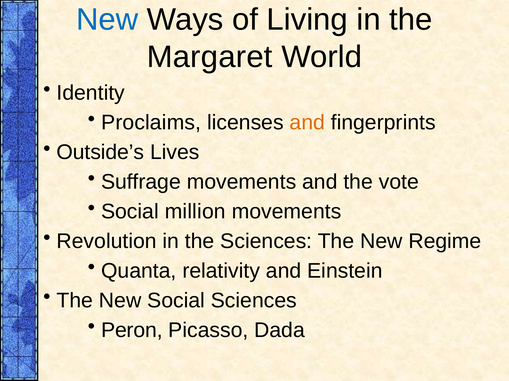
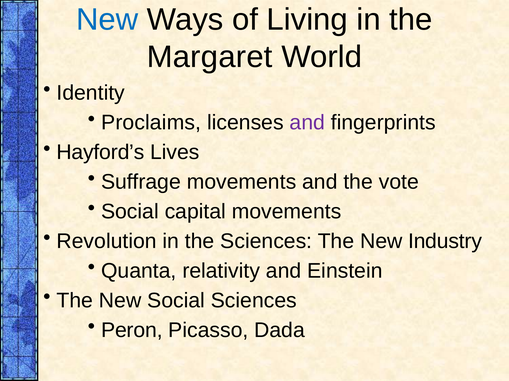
and colour: orange -> purple (307, 123)
Outside’s: Outside’s -> Hayford’s (100, 152)
million: million -> capital (195, 212)
Regime: Regime -> Industry (445, 242)
